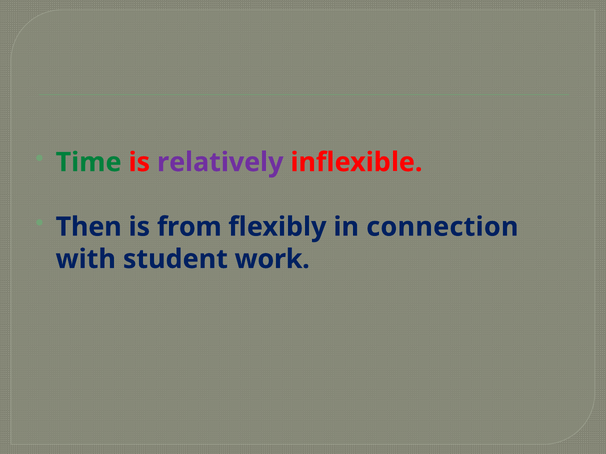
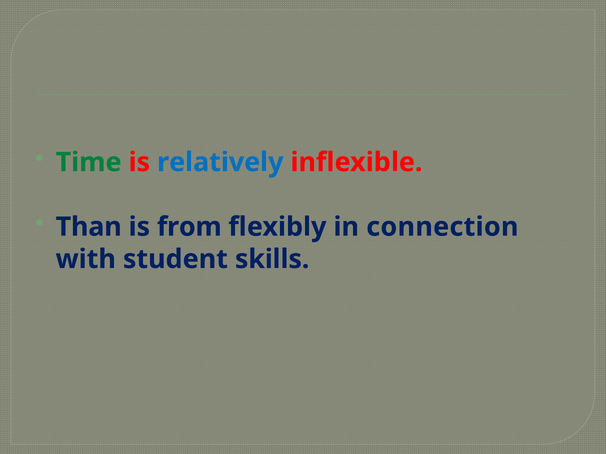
relatively colour: purple -> blue (220, 162)
Then: Then -> Than (89, 227)
work: work -> skills (272, 259)
